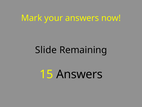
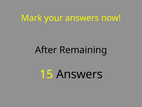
Slide: Slide -> After (46, 50)
